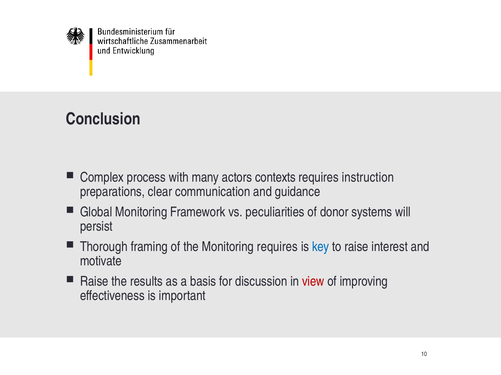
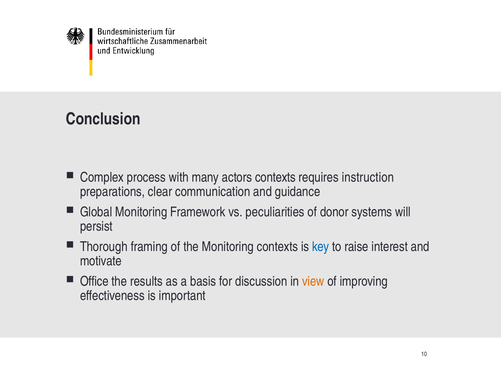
Monitoring requires: requires -> contexts (277, 247)
Raise: Raise -> Office (94, 282)
view colour: red -> orange (313, 282)
